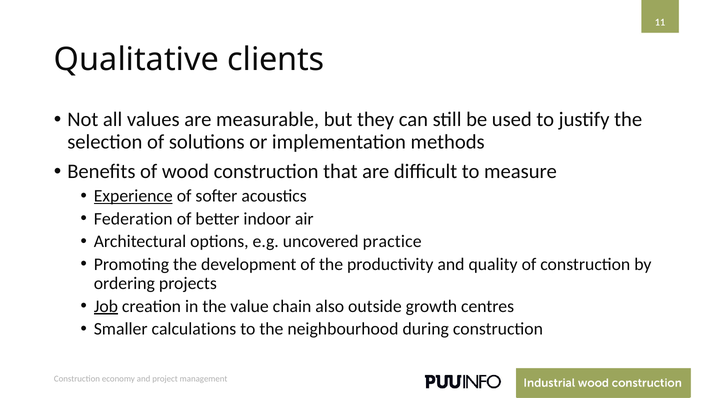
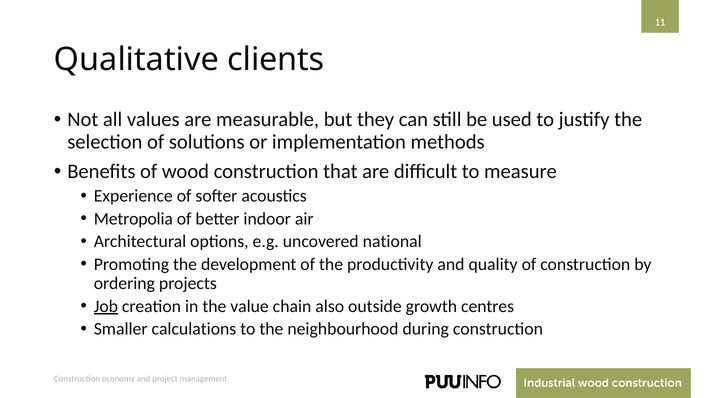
Experience underline: present -> none (133, 196)
Federation: Federation -> Metropolia (133, 219)
practice: practice -> national (392, 242)
